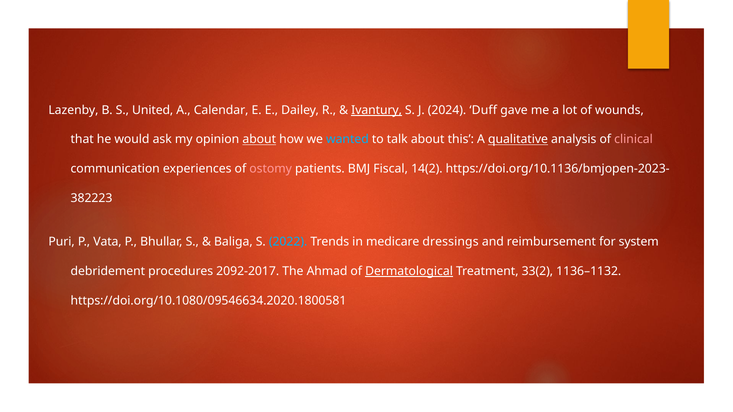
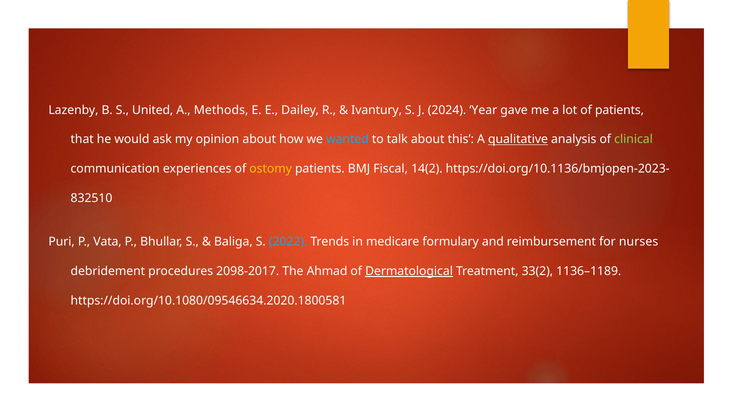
Calendar: Calendar -> Methods (221, 110)
Ivantury underline: present -> none (377, 110)
Duff: Duff -> Year (483, 110)
of wounds: wounds -> patients (619, 110)
about underline: present -> none (259, 140)
clinical colour: pink -> light green (634, 140)
ostomy colour: pink -> yellow (271, 169)
382223: 382223 -> 832510 (91, 198)
dressings: dressings -> formulary (451, 242)
system: system -> nurses (639, 242)
2092-2017: 2092-2017 -> 2098-2017 (248, 271)
1136–1132: 1136–1132 -> 1136–1189 (589, 271)
